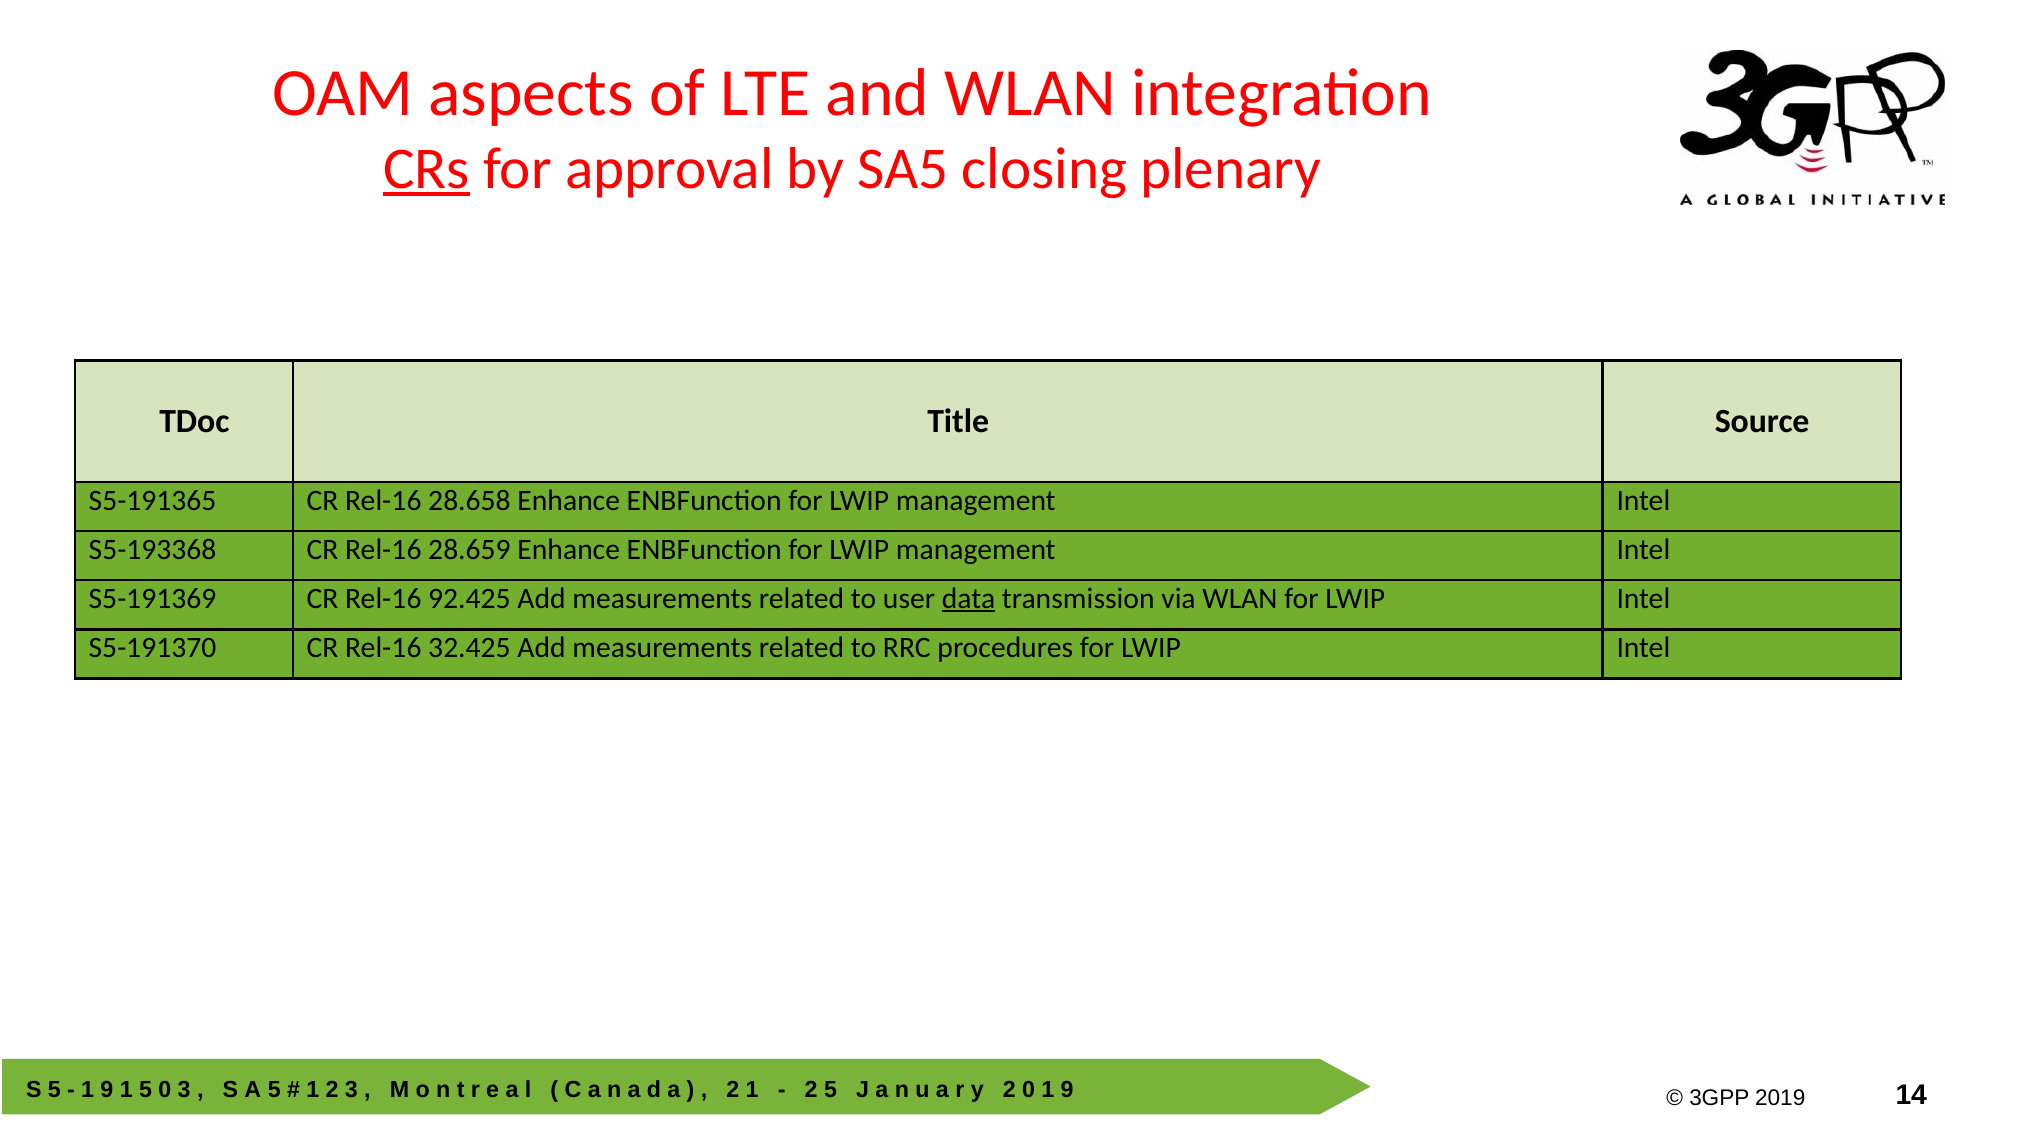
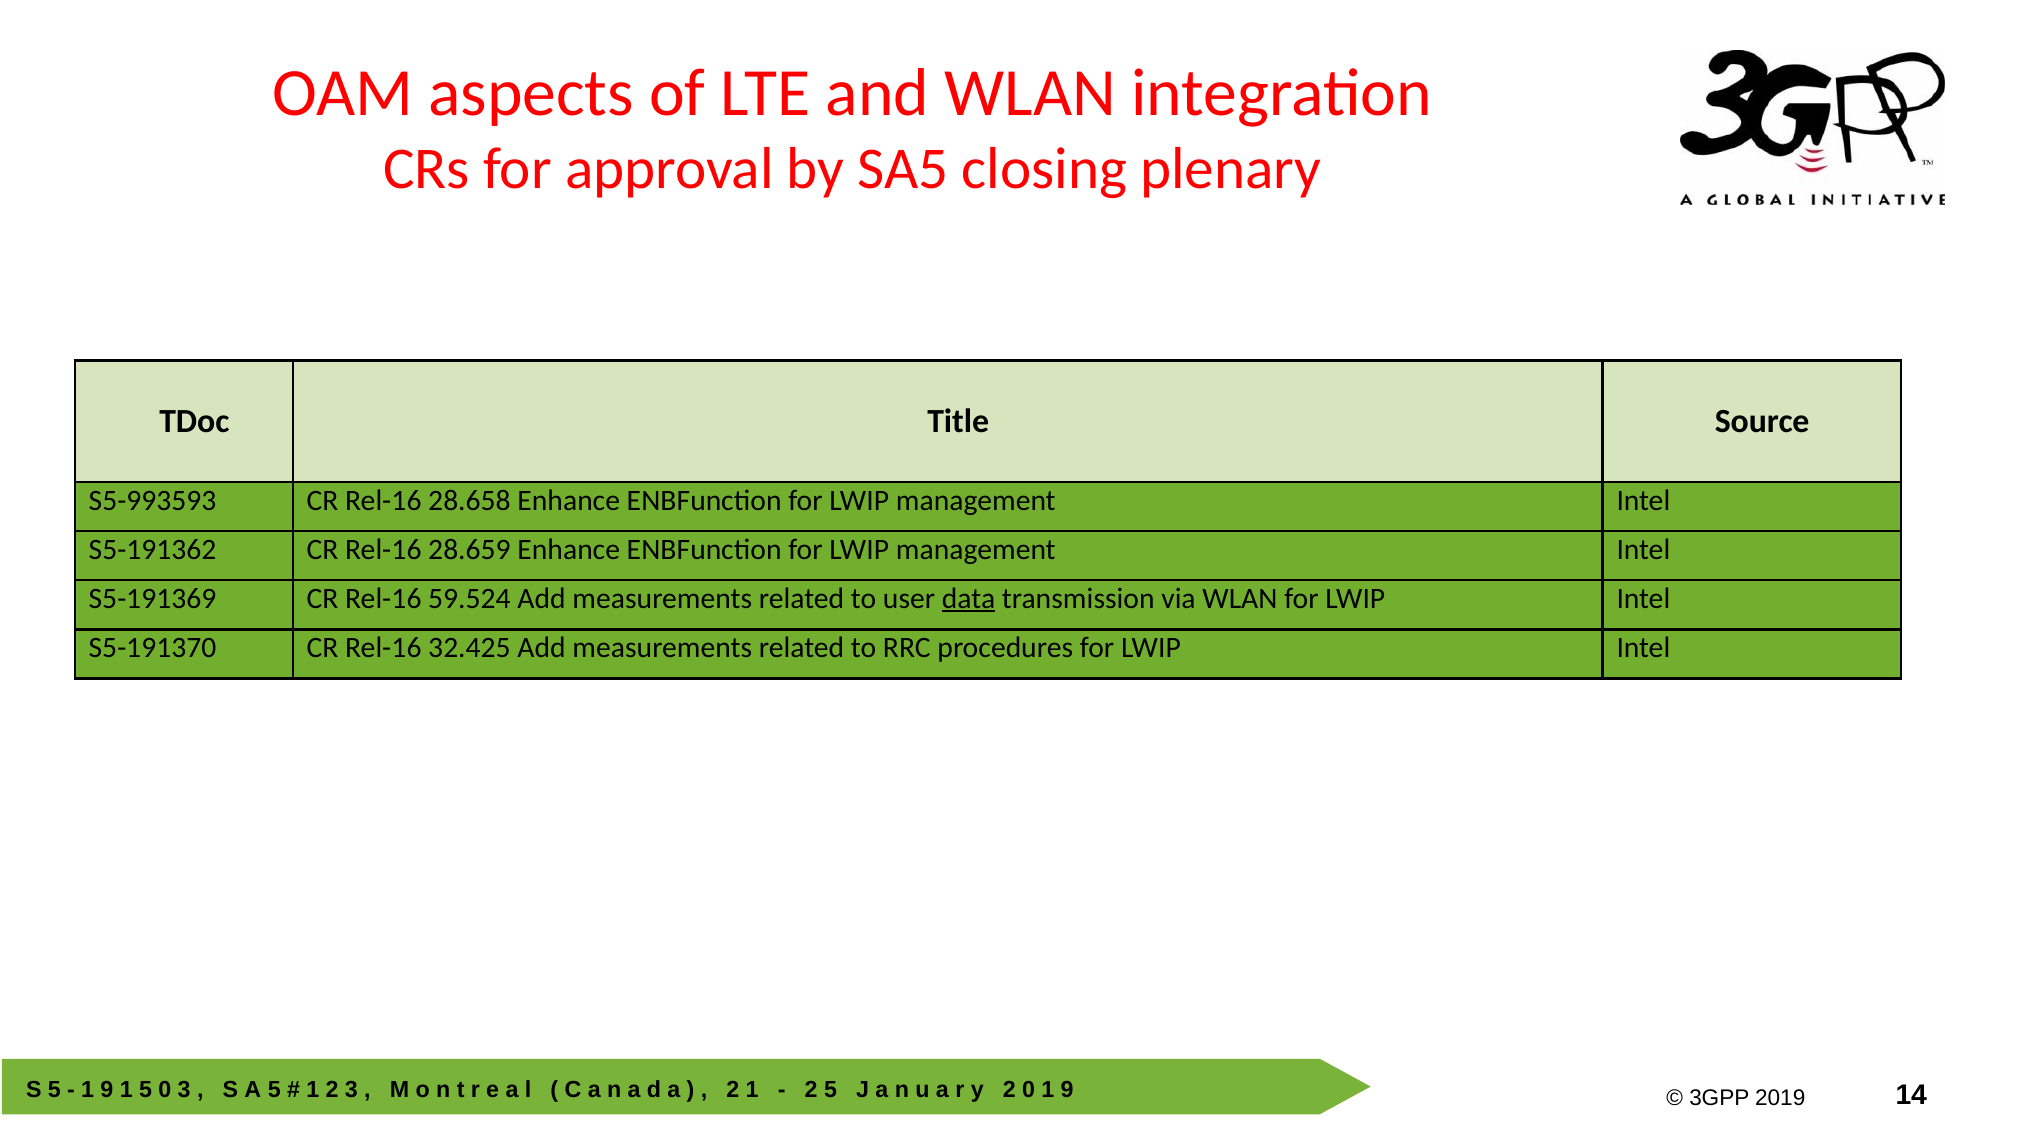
CRs underline: present -> none (427, 169)
S5-191365: S5-191365 -> S5-993593 (153, 500)
S5-193368: S5-193368 -> S5-191362 (153, 550)
92.425: 92.425 -> 59.524 (469, 599)
